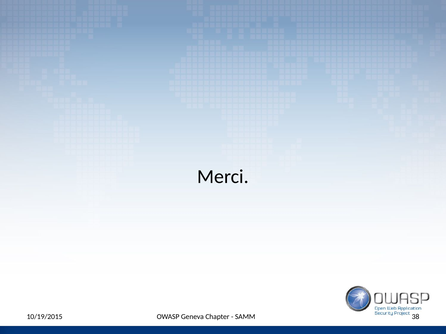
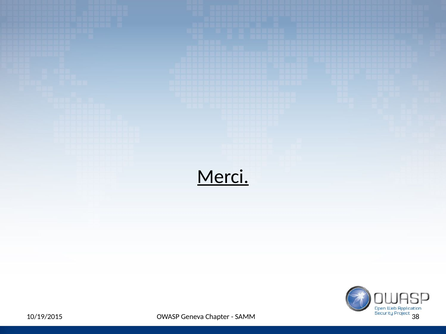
Merci underline: none -> present (223, 177)
